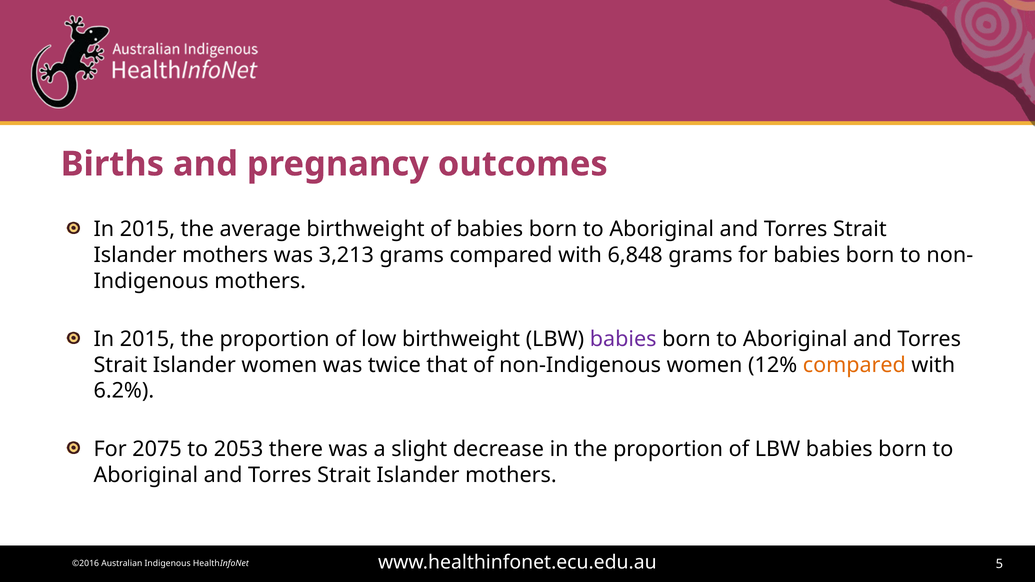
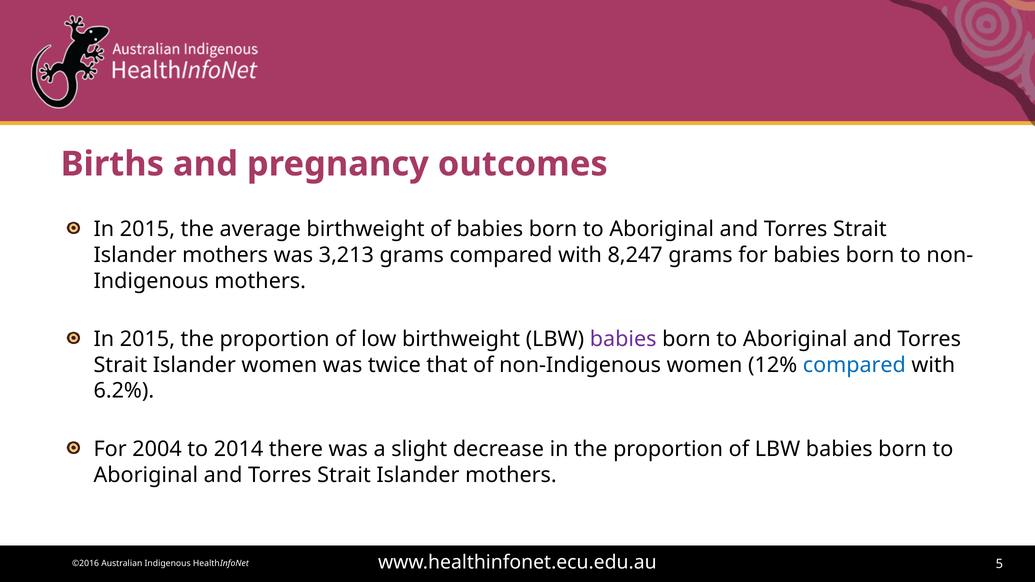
6,848: 6,848 -> 8,247 (635, 255)
compared colour: orange -> blue (854, 365)
2075: 2075 -> 2004 (157, 449)
2053: 2053 -> 2014 (239, 449)
